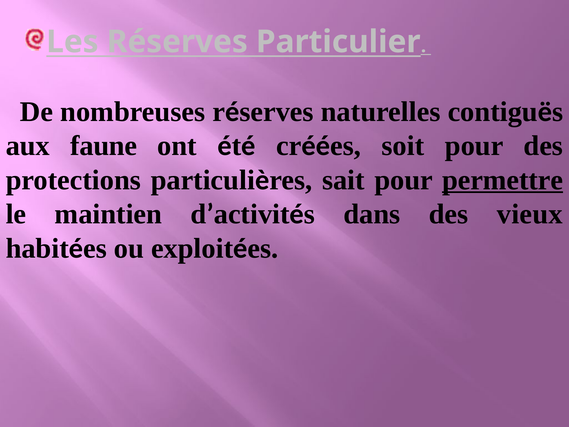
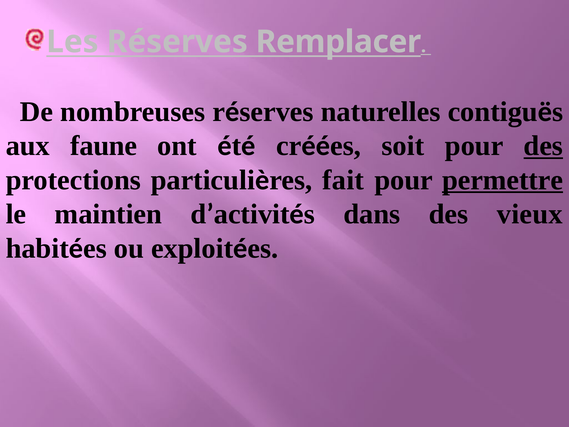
Particulier: Particulier -> Remplacer (338, 42)
des underline: none -> present (543, 146)
sait: sait -> fait (343, 180)
